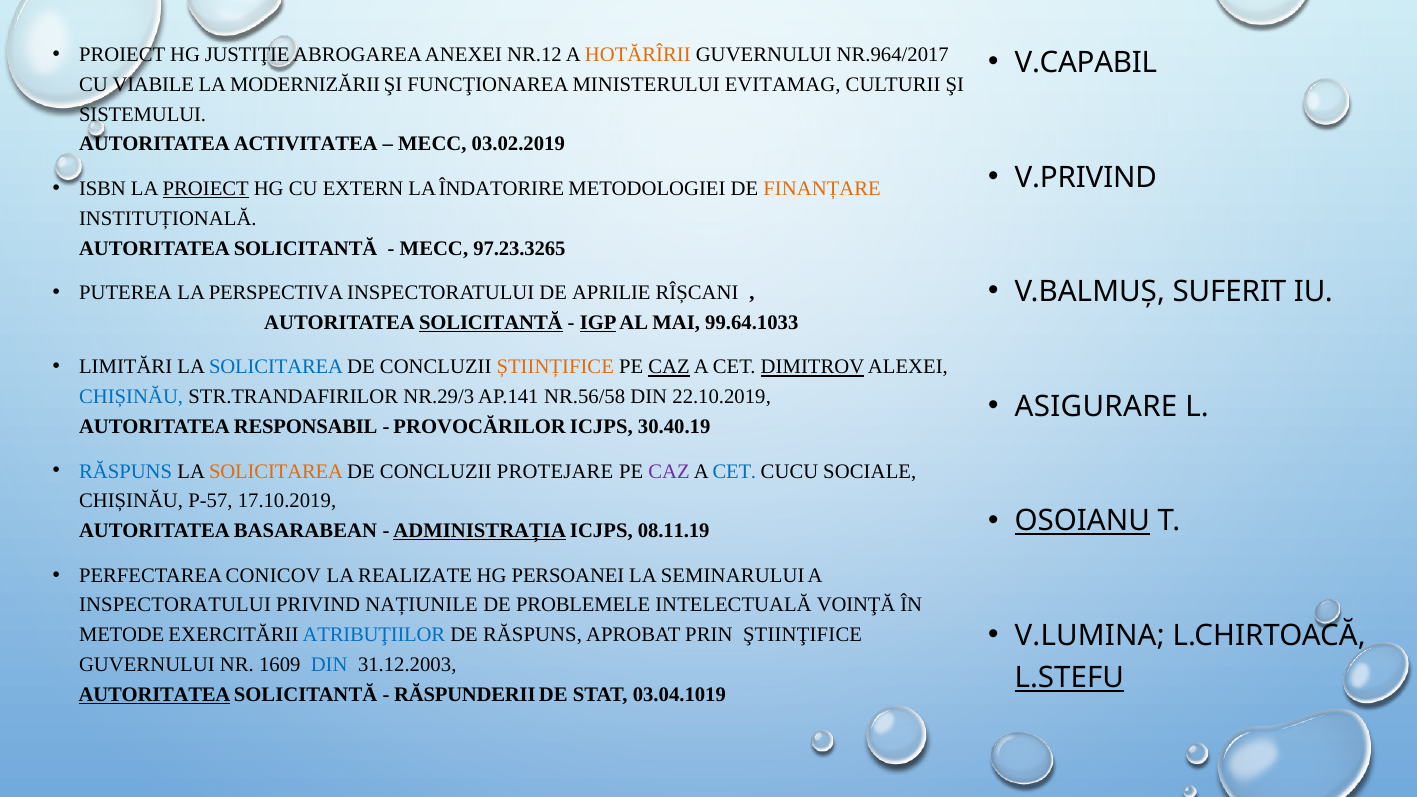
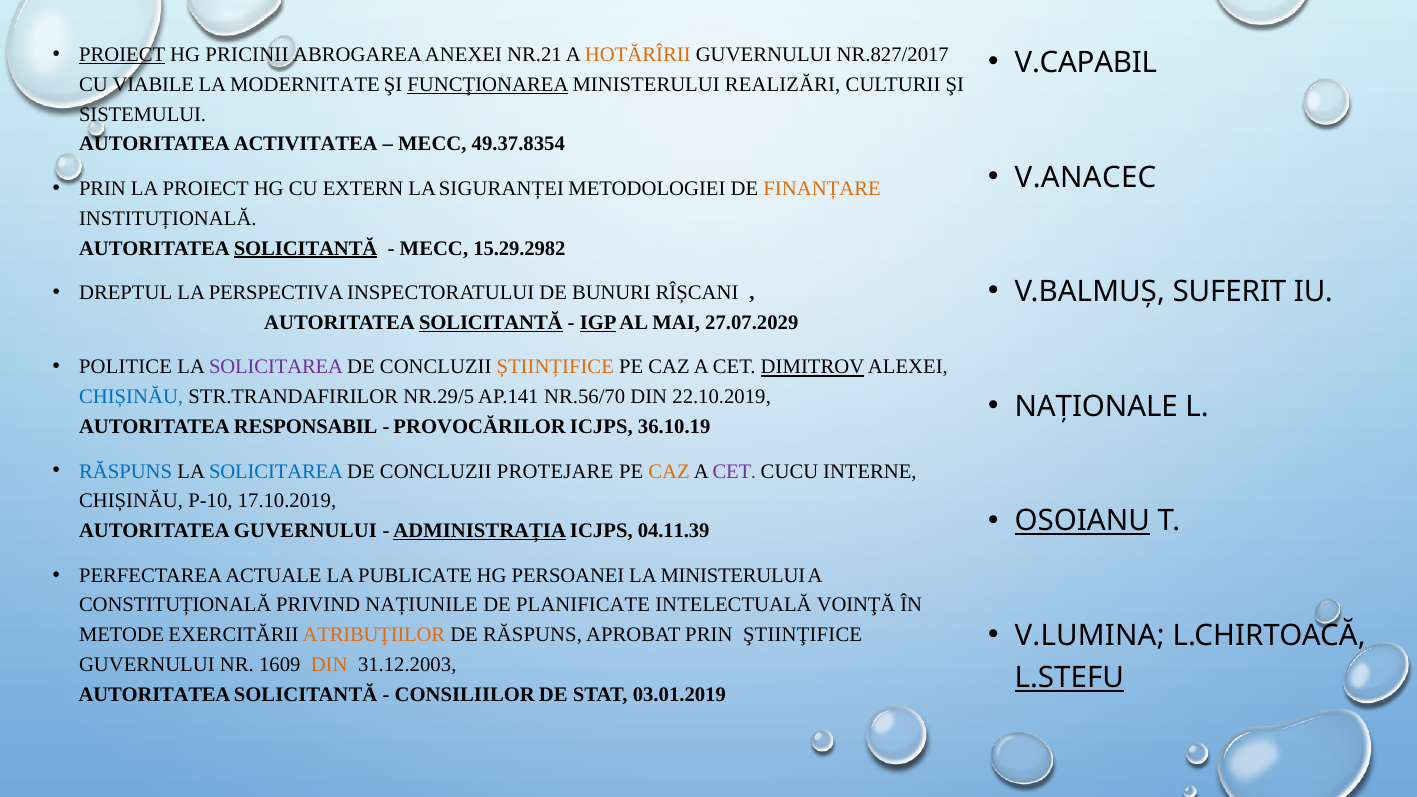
PROIECT underline: none -> present (122, 55)
JUSTIŢIE: JUSTIŢIE -> PRICINII (247, 55)
NR.12: NR.12 -> NR.21 (535, 55)
NR.964/2017: NR.964/2017 -> NR.827/2017 (893, 55)
MODERNIZĂRII: MODERNIZĂRII -> MODERNITATE (305, 85)
FUNCŢIONAREA underline: none -> present (488, 85)
EVITAMAG: EVITAMAG -> REALIZĂRI (783, 85)
03.02.2019: 03.02.2019 -> 49.37.8354 (518, 144)
V.PRIVIND: V.PRIVIND -> V.ANACEC (1086, 177)
ISBN: ISBN -> PRIN (102, 189)
PROIECT underline: present -> none (206, 189)
ÎNDATORIRE: ÎNDATORIRE -> SIGURANȚEI (501, 189)
SOLICITANTĂ underline: none -> present (306, 248)
97.23.3265: 97.23.3265 -> 15.29.2982 (519, 248)
PUTEREA: PUTEREA -> DREPTUL (126, 293)
APRILIE: APRILIE -> BUNURI (611, 293)
99.64.1033: 99.64.1033 -> 27.07.2029 (752, 323)
LIMITĂRI: LIMITĂRI -> POLITICE (126, 367)
SOLICITAREA colour: blue -> purple (276, 367)
CAZ underline: present -> none (669, 367)
NR.29/3: NR.29/3 -> NR.29/5 (439, 397)
NR.56/58: NR.56/58 -> NR.56/70 (585, 397)
ASIGURARE: ASIGURARE -> NAŢIONALE (1096, 406)
30.40.19: 30.40.19 -> 36.10.19 (674, 427)
SOLICITAREA colour: orange -> blue (276, 471)
CAZ colour: purple -> orange (669, 471)
CET colour: blue -> purple (734, 471)
SОСIАLE: SОСIАLE -> INTERNE (870, 471)
P-57: P-57 -> P-10 (210, 501)
AUTORITATEA BASARABEAN: BASARABEAN -> GUVERNULUI (305, 531)
08.11.19: 08.11.19 -> 04.11.39 (674, 531)
CONICOV: CONICOV -> ACTUALE (273, 575)
REALIZATE: REALIZATE -> PUBLICATE (415, 575)
LA SEMINARULUI: SEMINARULUI -> MINISTERULUI (733, 575)
INSPECTORATULUI: INSPECTORATULUI -> CONSTITUȚIONALĂ (175, 605)
PROBLEMELE: PROBLEMELE -> PLANIFICATE (583, 605)
ATRIBUŢIILOR colour: blue -> orange (374, 635)
DIN colour: blue -> orange (329, 665)
AUTORITATEA underline: present -> none (155, 695)
RĂSPUNDERII: RĂSPUNDERII -> CONSILIILOR (465, 695)
03.04.1019: 03.04.1019 -> 03.01.2019 (679, 695)
